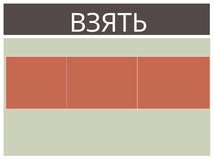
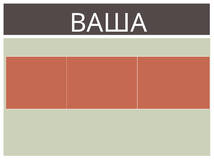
ВЗЯТЬ: ВЗЯТЬ -> ВАША (108, 23)
